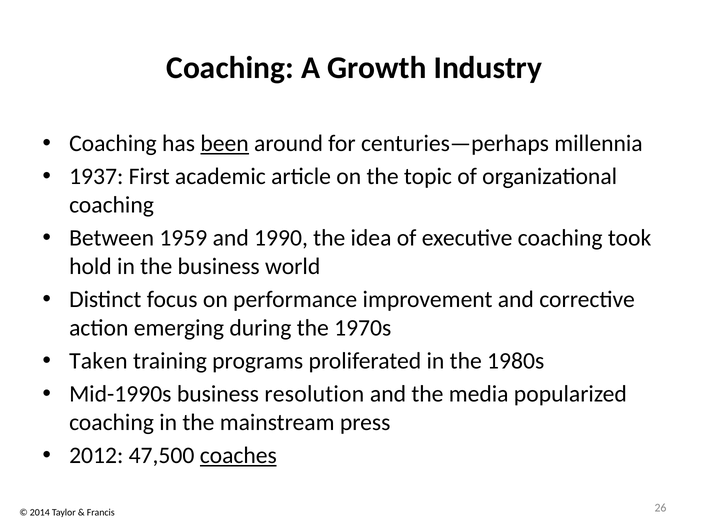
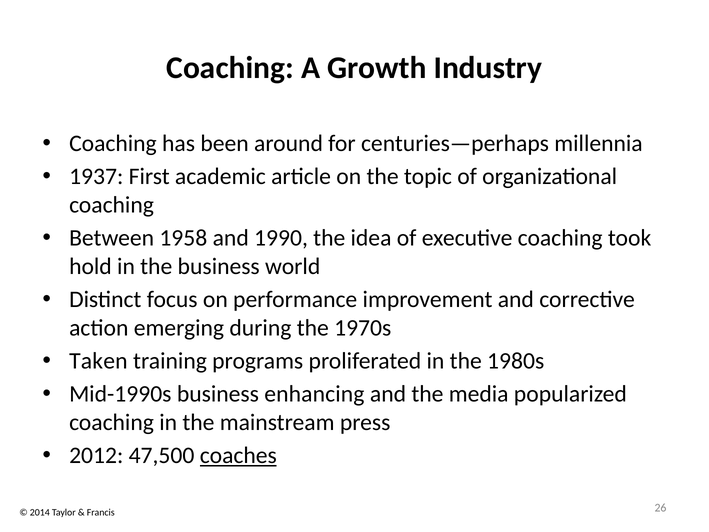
been underline: present -> none (225, 143)
1959: 1959 -> 1958 (183, 238)
resolution: resolution -> enhancing (314, 394)
